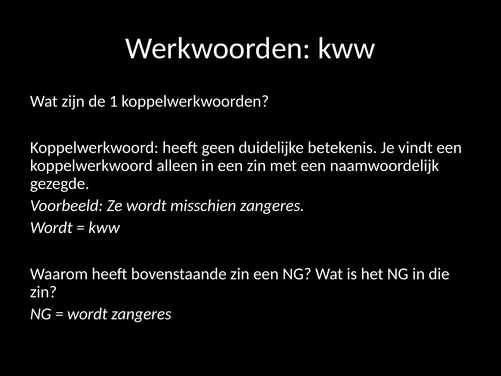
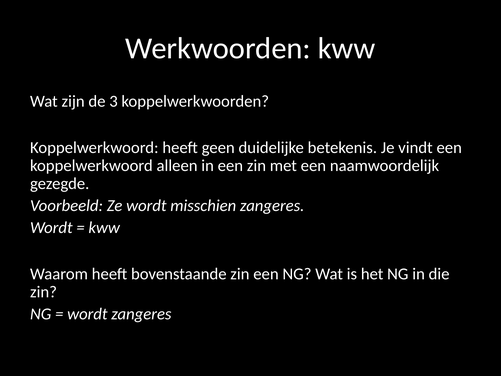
1: 1 -> 3 (114, 101)
